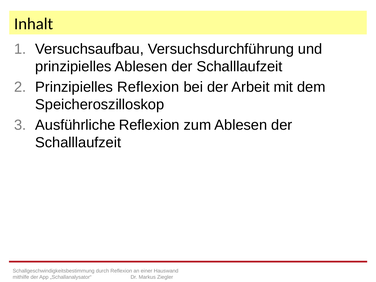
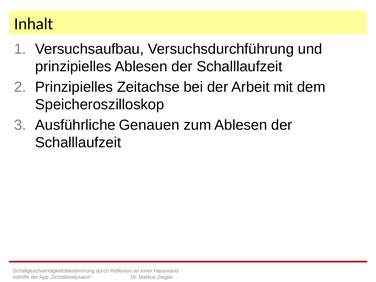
Prinzipielles Reflexion: Reflexion -> Zeitachse (148, 87)
Ausführliche Reflexion: Reflexion -> Genauen (149, 125)
